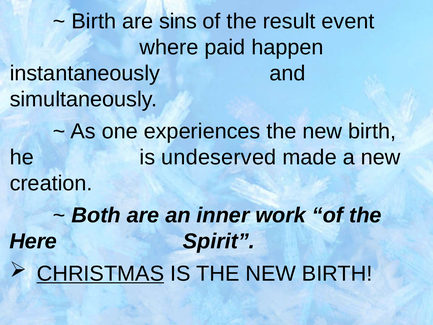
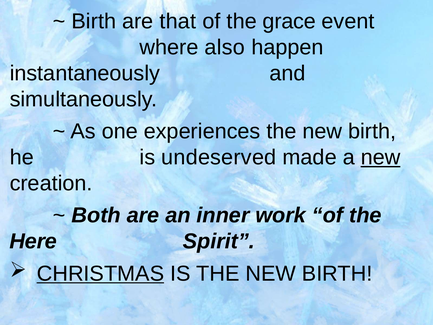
sins: sins -> that (178, 21)
result: result -> grace (289, 21)
paid: paid -> also (225, 47)
new underline: none -> present (381, 157)
